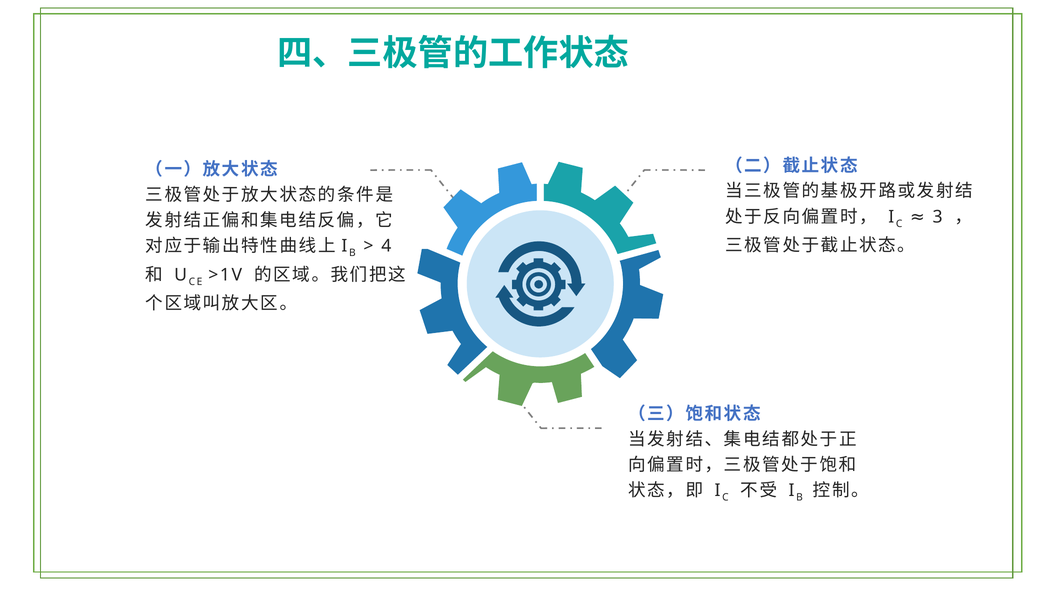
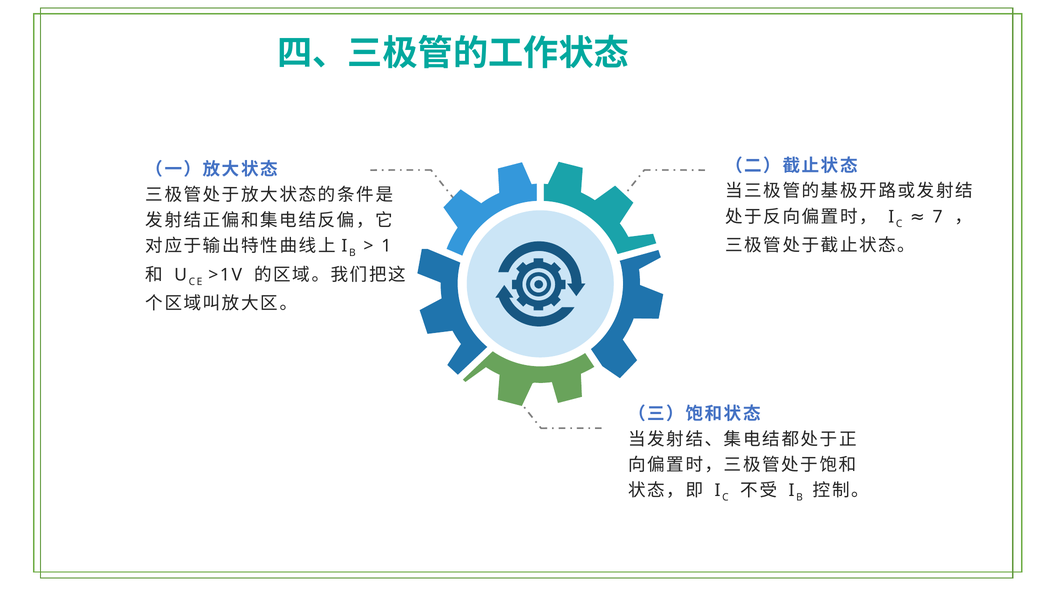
3: 3 -> 7 (938, 217)
4: 4 -> 1 (386, 246)
